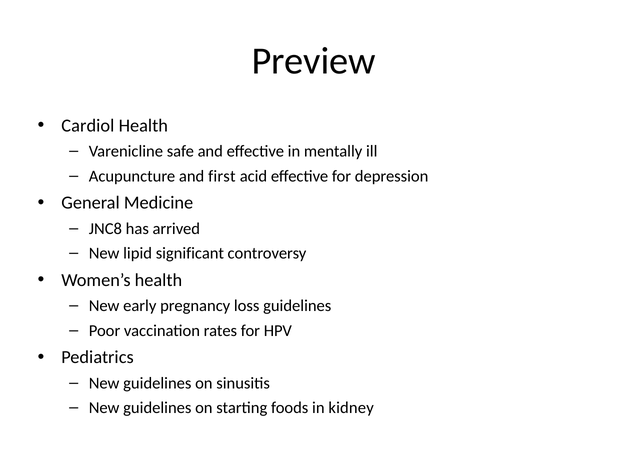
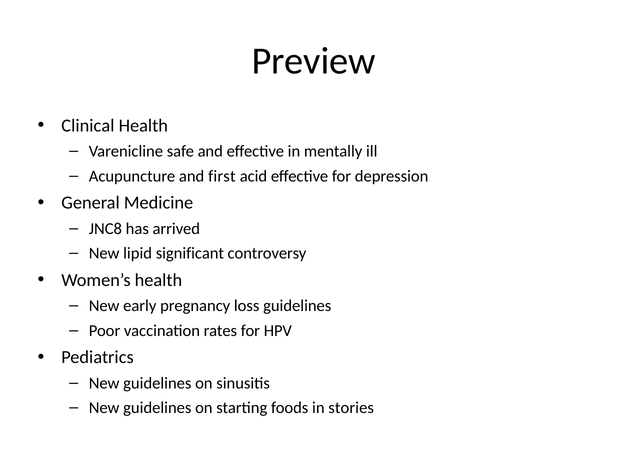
Cardiol: Cardiol -> Clinical (88, 126)
kidney: kidney -> stories (351, 408)
